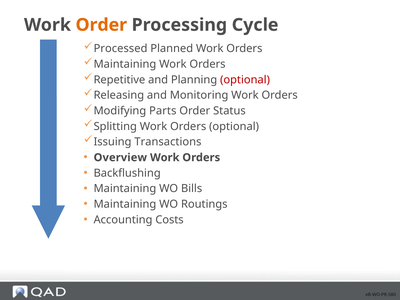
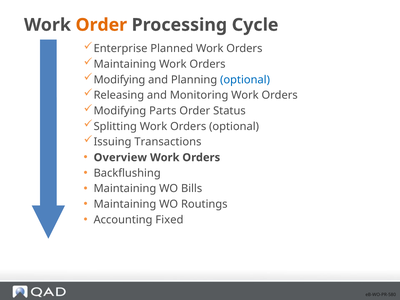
Processed: Processed -> Enterprise (121, 49)
Repetitive: Repetitive -> Modifying (119, 80)
optional colour: red -> blue (245, 80)
Costs: Costs -> Fixed (169, 220)
